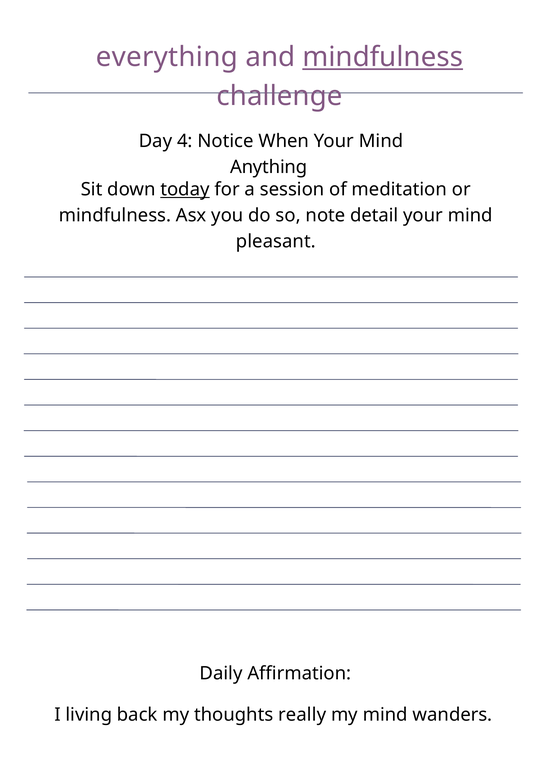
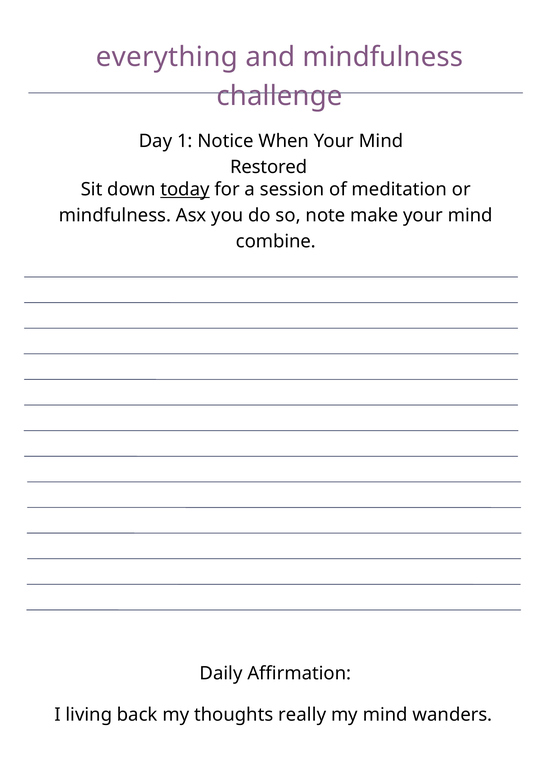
mindfulness underline: present -> none (383, 57)
4: 4 -> 1 (185, 141)
Anything: Anything -> Restored (269, 167)
detail: detail -> make (374, 215)
pleasant: pleasant -> combine (276, 241)
